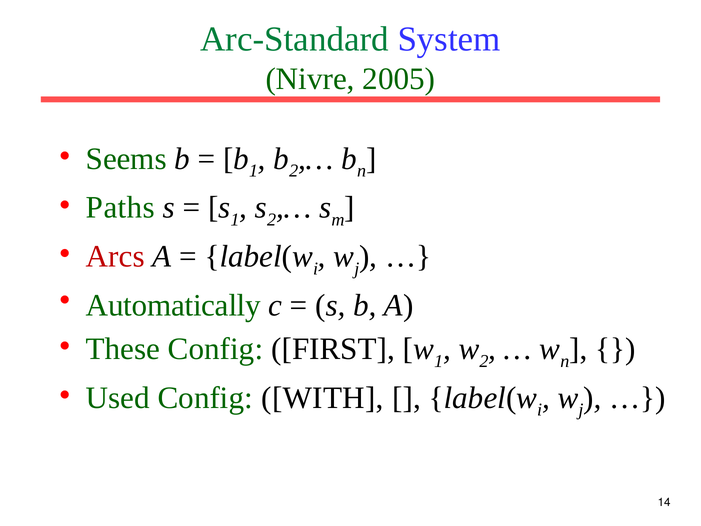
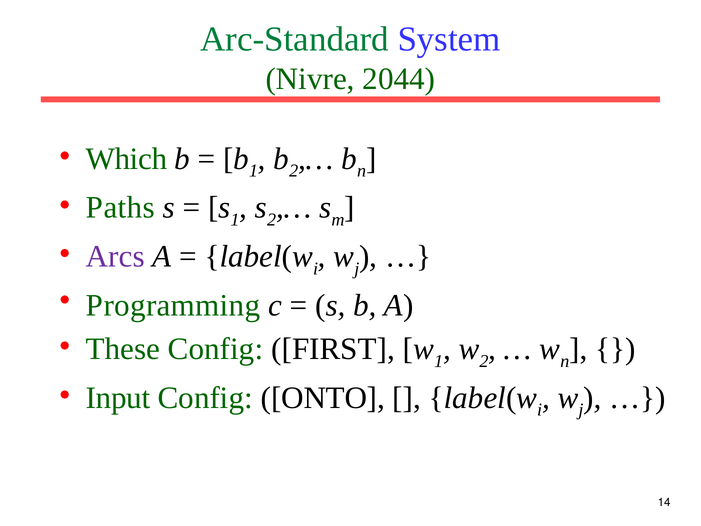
2005: 2005 -> 2044 (399, 79)
Seems: Seems -> Which (126, 159)
Arcs colour: red -> purple (115, 256)
Automatically: Automatically -> Programming (173, 305)
Used: Used -> Input (118, 398)
WITH: WITH -> ONTO (323, 398)
